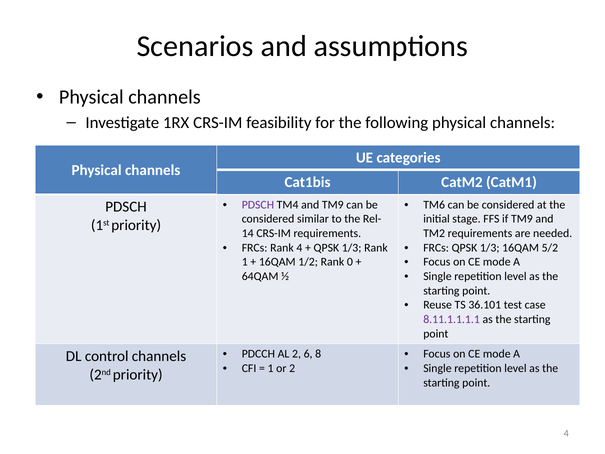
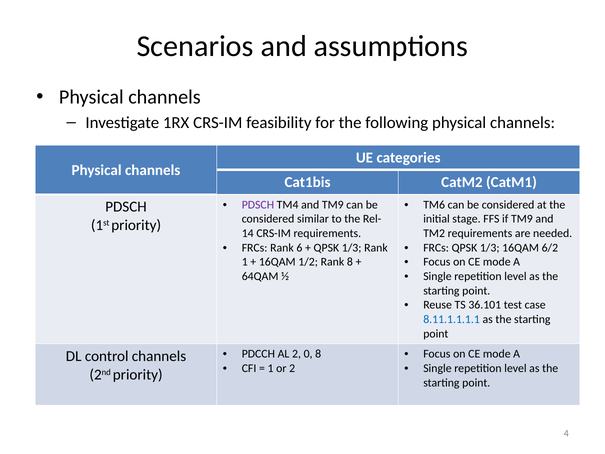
Rank 4: 4 -> 6 (299, 248)
5/2: 5/2 -> 6/2 (550, 248)
Rank 0: 0 -> 8 (350, 262)
8.11.1.1.1.1 colour: purple -> blue (452, 319)
6: 6 -> 0 (308, 354)
